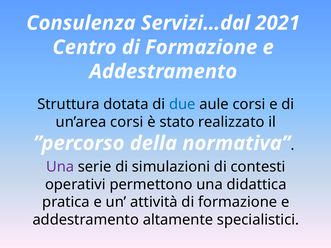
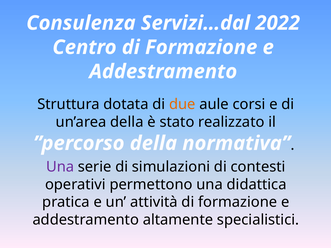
2021: 2021 -> 2022 (278, 23)
due colour: blue -> orange (182, 104)
un’area corsi: corsi -> della (127, 122)
